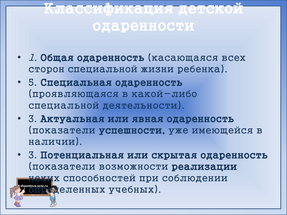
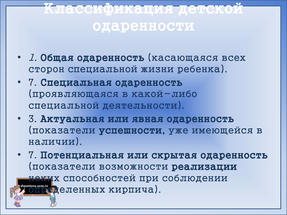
5: 5 -> 7 (33, 83)
3: 3 -> 7 (33, 155)
учебных: учебных -> кирпича (135, 190)
